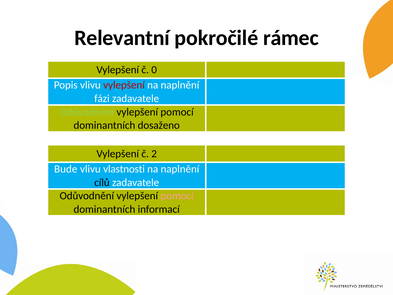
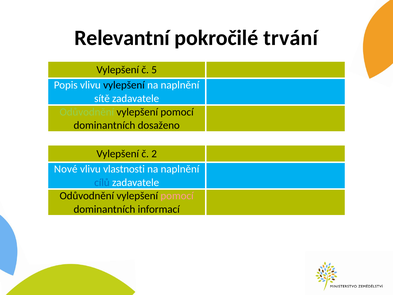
rámec: rámec -> trvání (291, 38)
0: 0 -> 5 (154, 70)
vylepšení colour: red -> black (124, 85)
fázi: fázi -> sítě (102, 98)
Bude: Bude -> Nové (66, 169)
cílů colour: black -> blue (102, 182)
